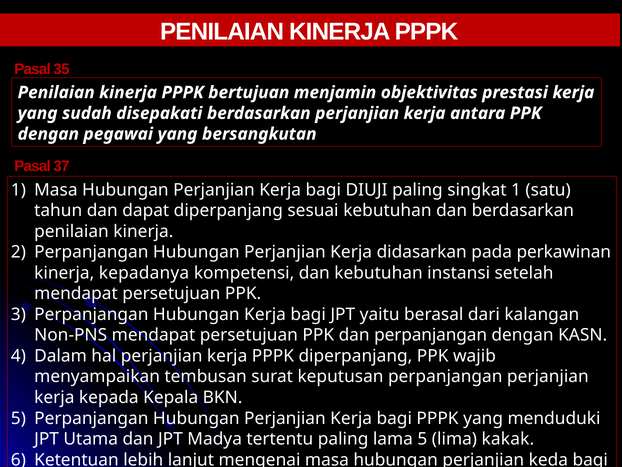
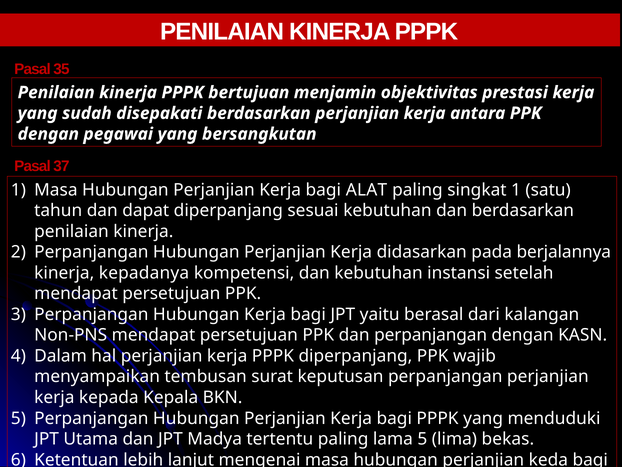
DIUJI: DIUJI -> ALAT (367, 190)
perkawinan: perkawinan -> berjalannya (564, 252)
kakak: kakak -> bekas (508, 439)
